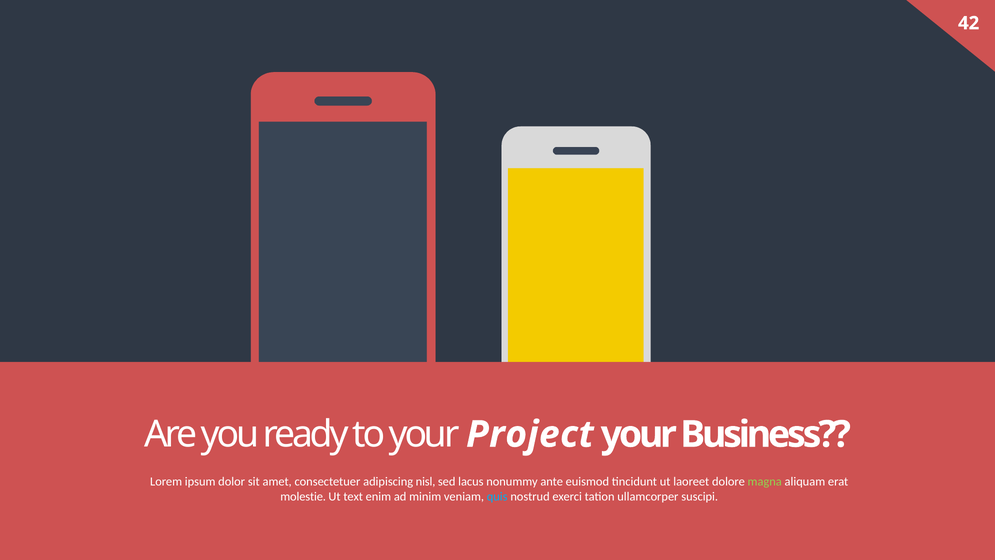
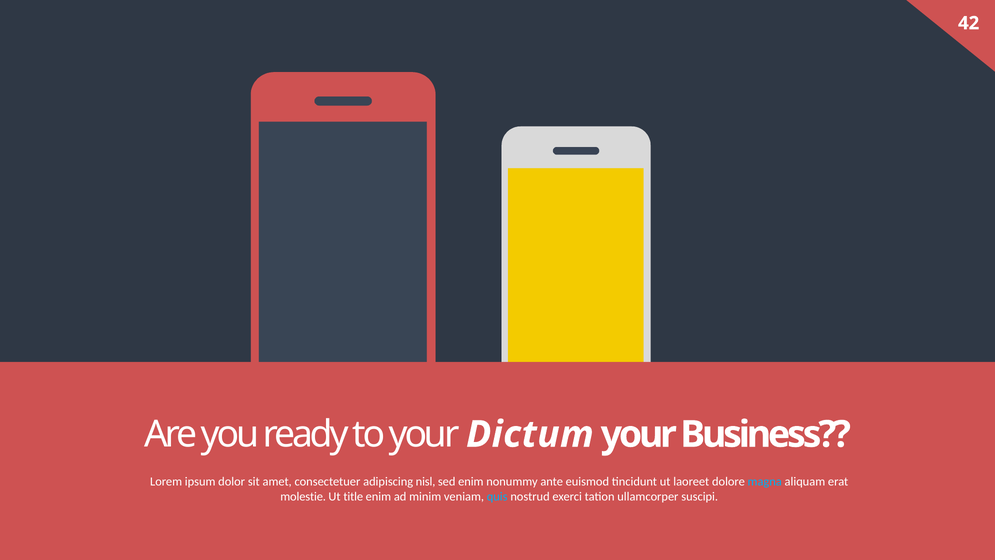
Project: Project -> Dictum (530, 434)
sed lacus: lacus -> enim (471, 482)
magna colour: light green -> light blue (765, 482)
text: text -> title (353, 496)
